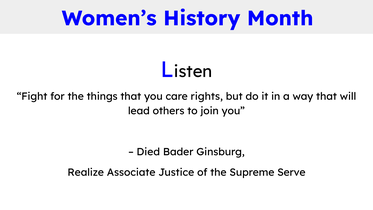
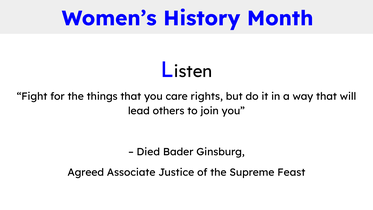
Realize: Realize -> Agreed (86, 172)
Serve: Serve -> Feast (291, 172)
